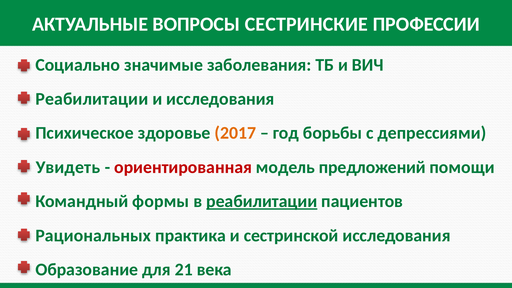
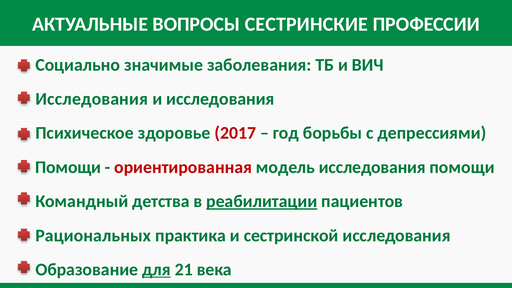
Реабилитации: Реабилитации -> Исследования (92, 99)
2017 colour: orange -> red (235, 133)
Увидеть: Увидеть -> Помощи (68, 167)
модель предложений: предложений -> исследования (372, 167)
формы: формы -> детства (161, 201)
для underline: none -> present (156, 270)
